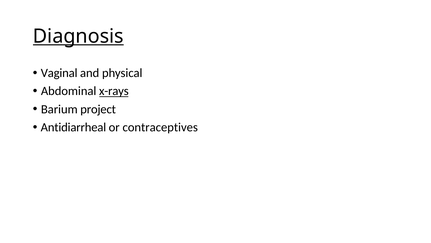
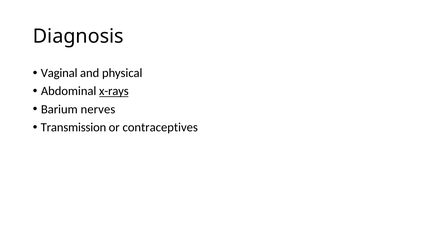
Diagnosis underline: present -> none (78, 36)
project: project -> nerves (98, 109)
Antidiarrheal: Antidiarrheal -> Transmission (73, 127)
